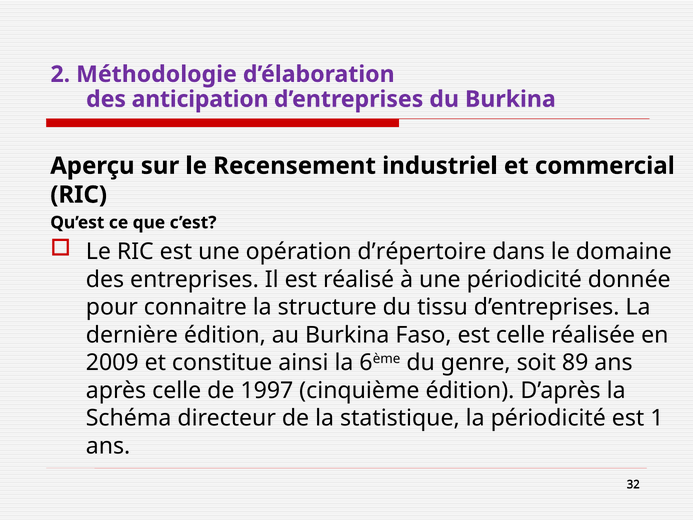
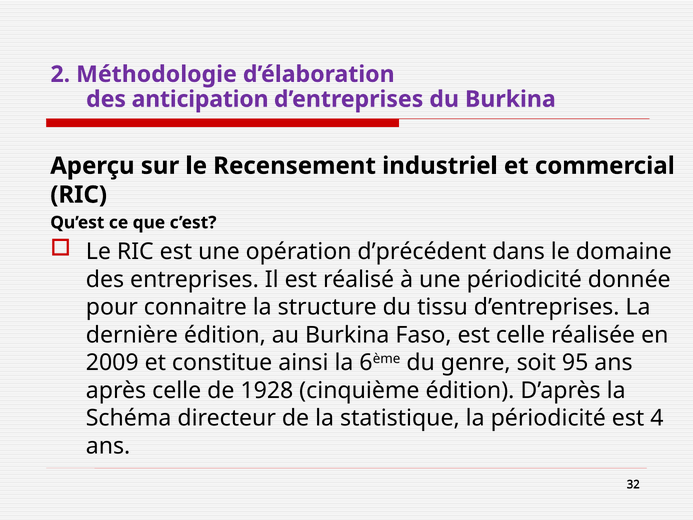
d’répertoire: d’répertoire -> d’précédent (422, 252)
89: 89 -> 95 (575, 363)
1997: 1997 -> 1928 (267, 390)
1: 1 -> 4 (657, 418)
